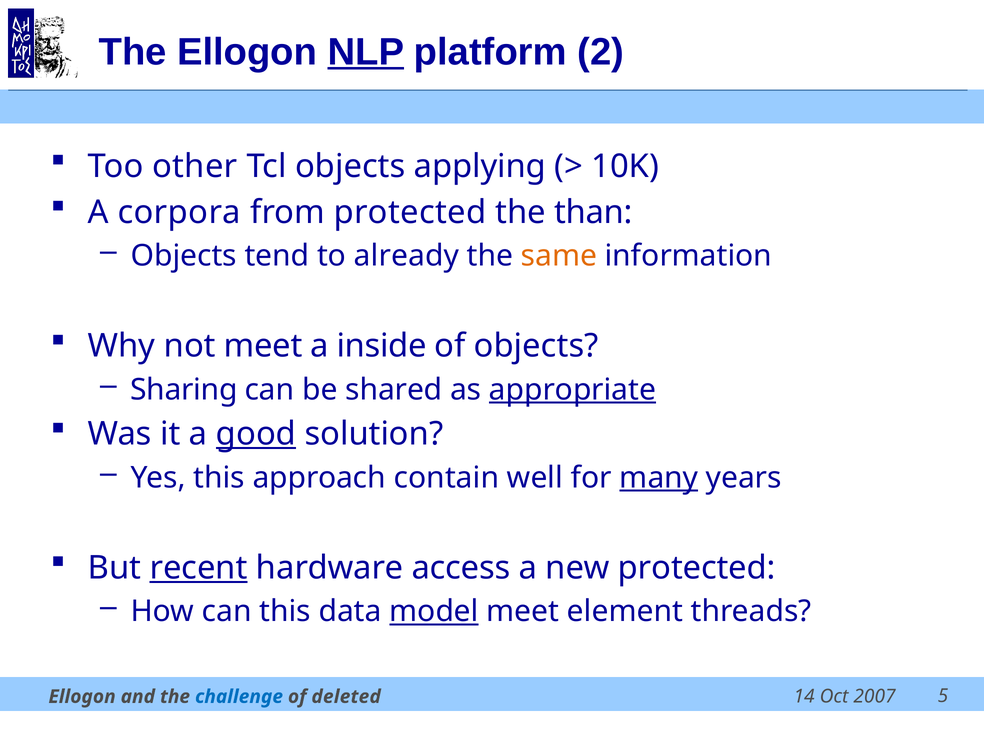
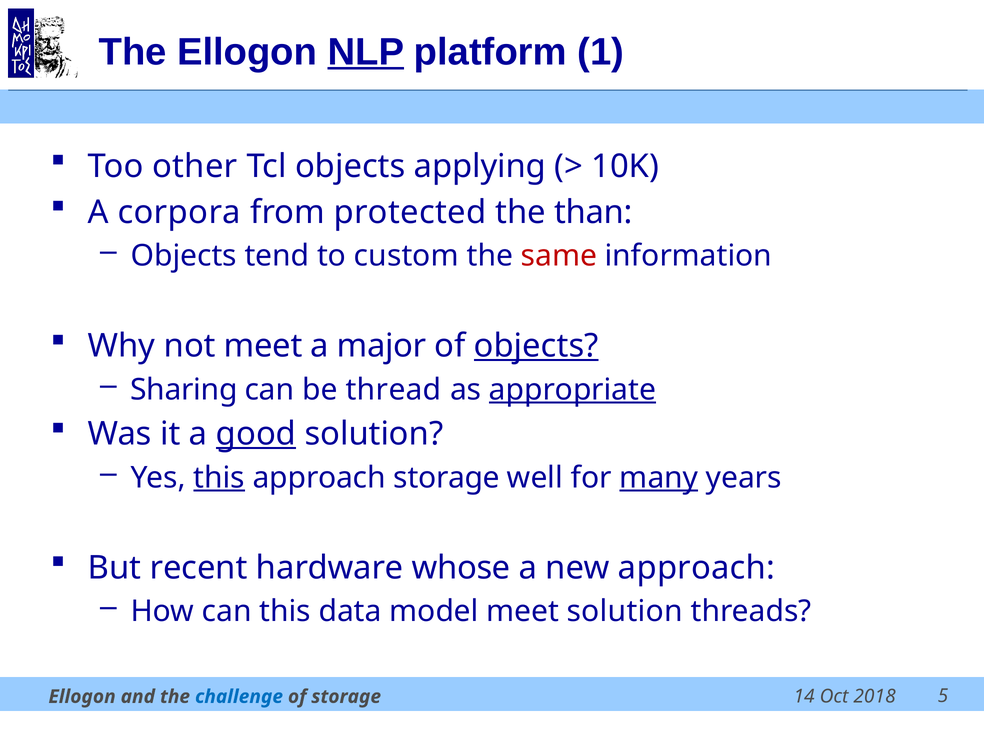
2: 2 -> 1 (601, 52)
already: already -> custom (406, 256)
same colour: orange -> red (559, 256)
inside: inside -> major (382, 346)
objects underline: none -> present (536, 346)
shared: shared -> thread (394, 390)
this underline: none -> present (219, 478)
approach contain: contain -> storage (447, 478)
recent underline: present -> none (199, 568)
access: access -> whose (461, 568)
new protected: protected -> approach (697, 568)
model underline: present -> none (434, 611)
meet element: element -> solution (625, 611)
2007: 2007 -> 2018 (875, 697)
of deleted: deleted -> storage (346, 697)
